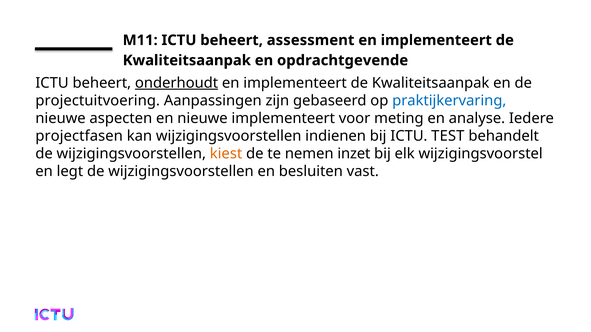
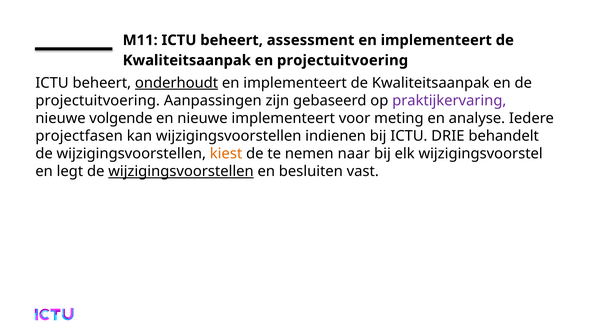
en opdrachtgevende: opdrachtgevende -> projectuitvoering (343, 60)
praktijkervaring colour: blue -> purple (449, 101)
aspecten: aspecten -> volgende (121, 118)
TEST: TEST -> DRIE (448, 136)
inzet: inzet -> naar (354, 154)
wijzigingsvoorstellen underline: none -> present (181, 172)
